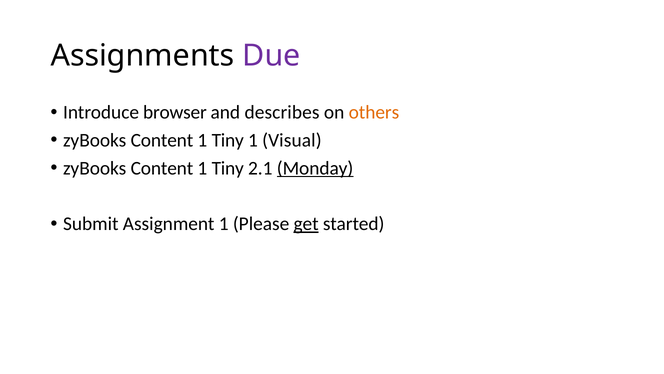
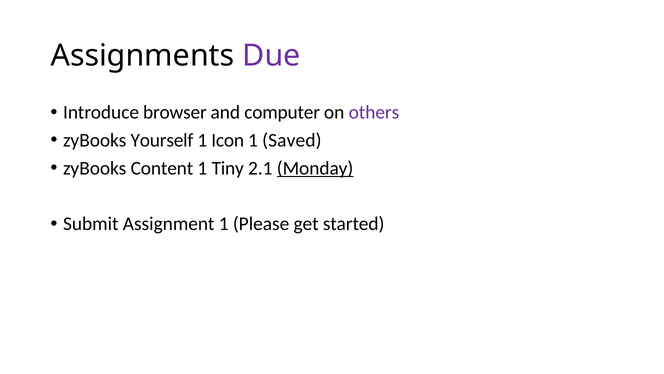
describes: describes -> computer (282, 112)
others colour: orange -> purple (374, 112)
Content: Content -> Yourself (162, 140)
Tiny: Tiny -> Icon (228, 140)
Visual: Visual -> Saved (292, 140)
get underline: present -> none (306, 224)
